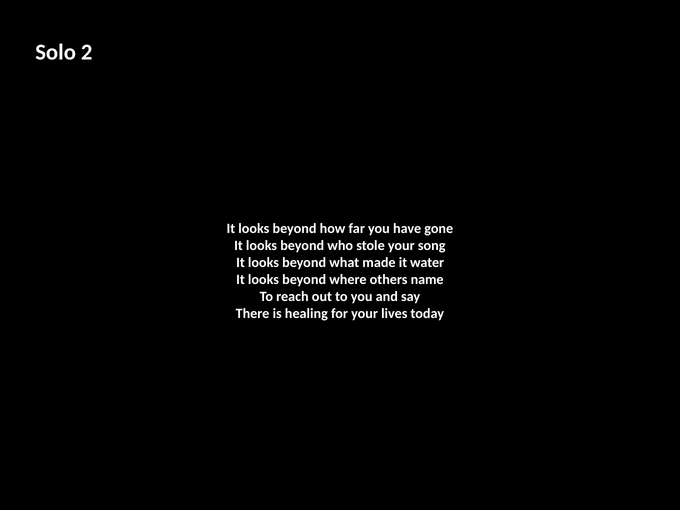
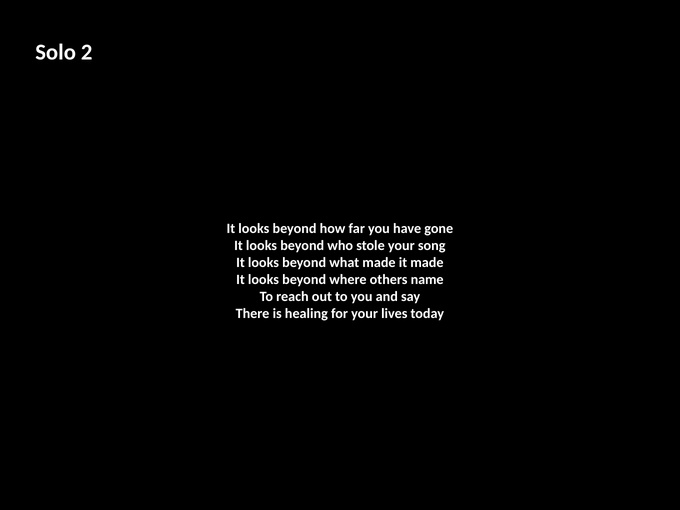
it water: water -> made (427, 262)
